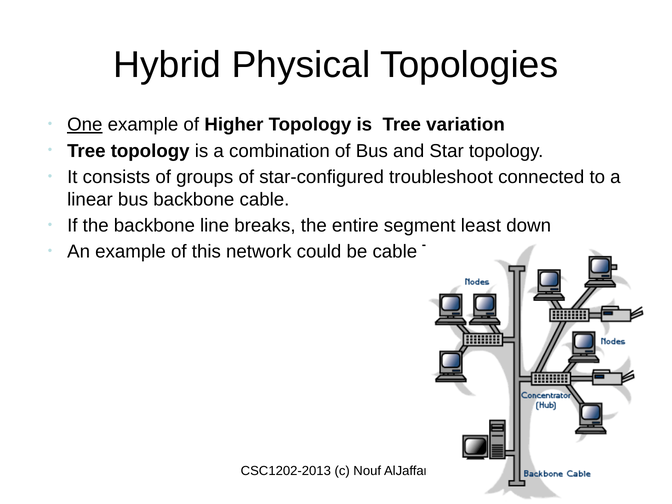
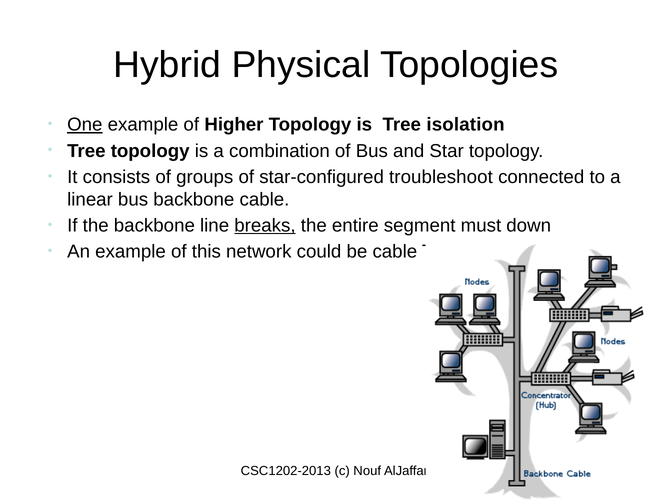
variation: variation -> isolation (465, 125)
breaks underline: none -> present (265, 226)
least: least -> must (481, 226)
